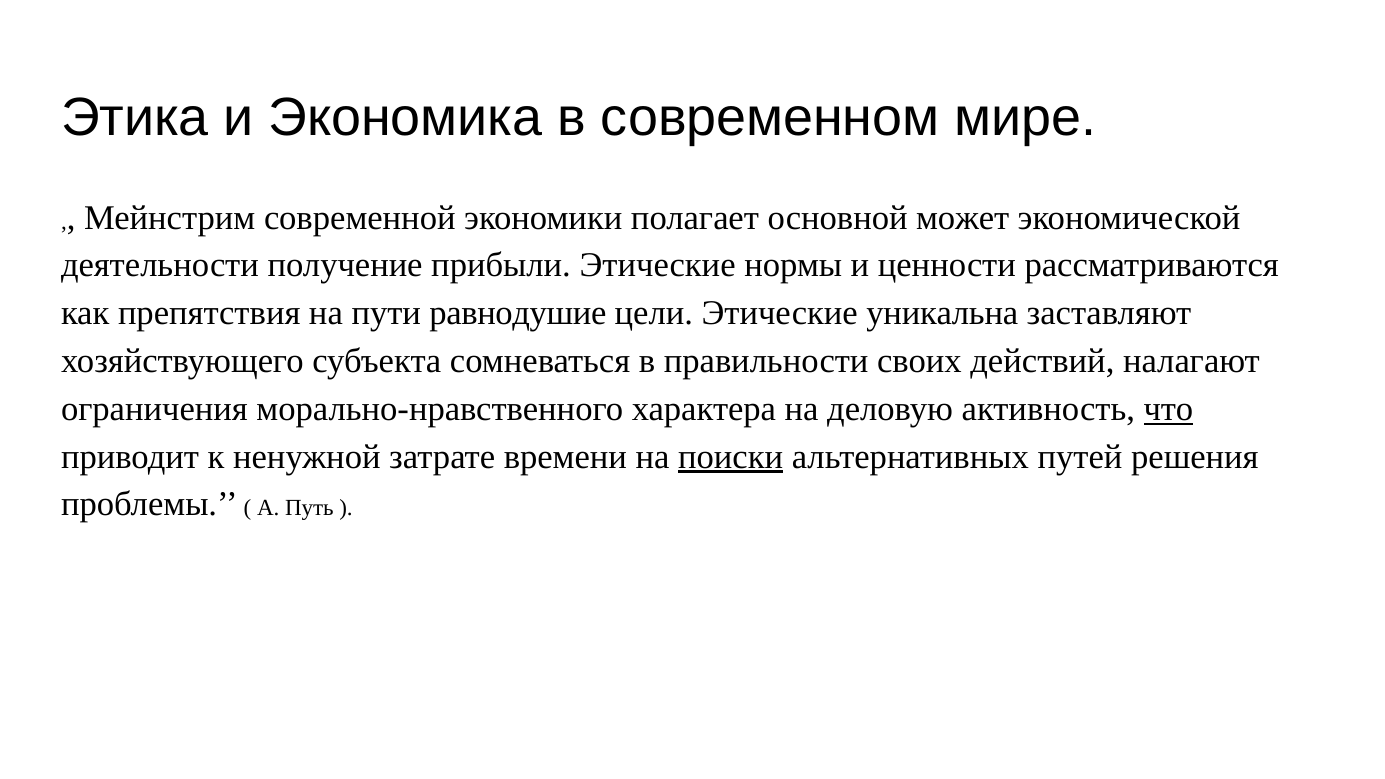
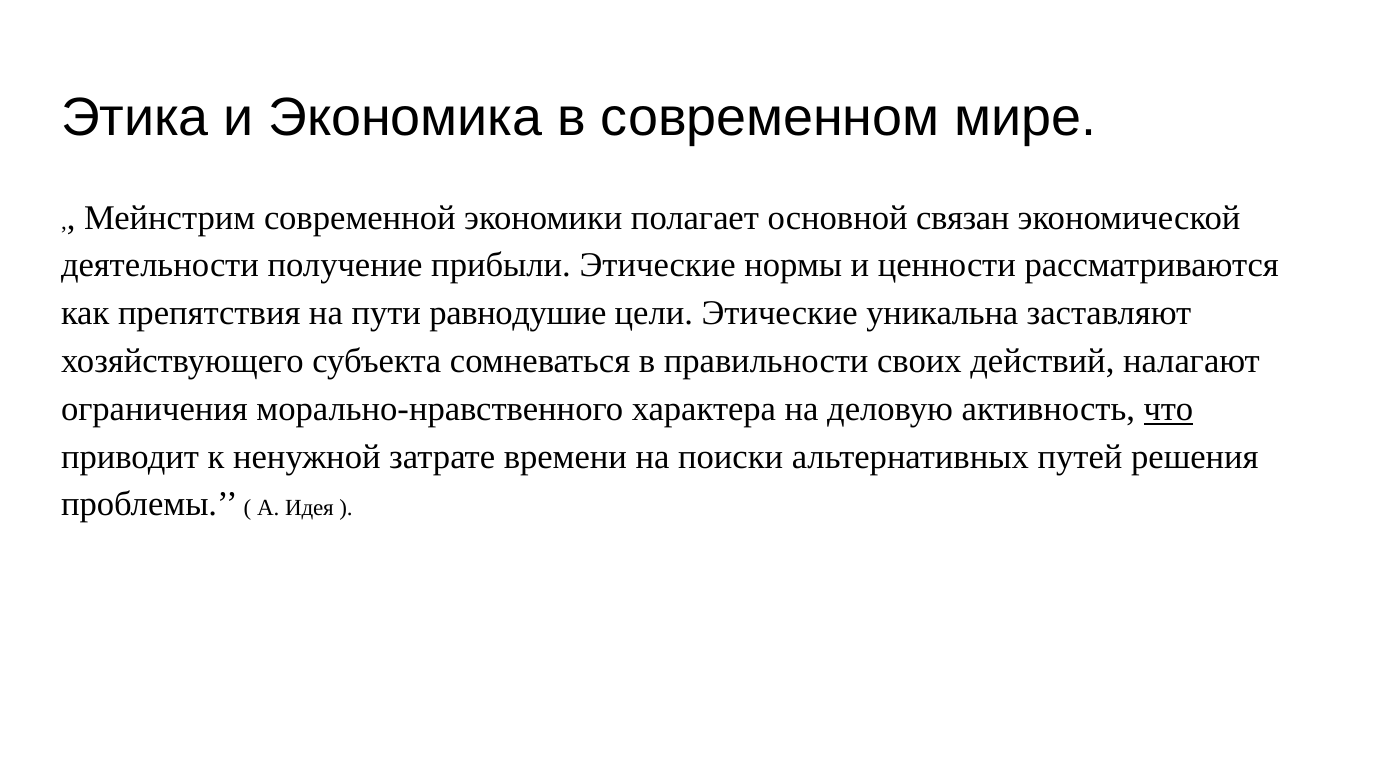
может: может -> связан (963, 218)
поиски underline: present -> none (731, 457)
Путь: Путь -> Идея (309, 508)
